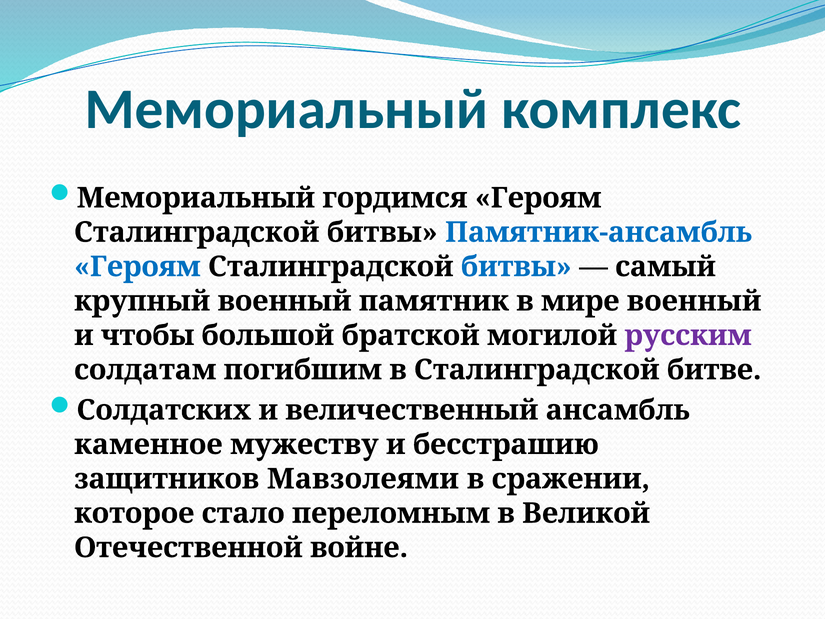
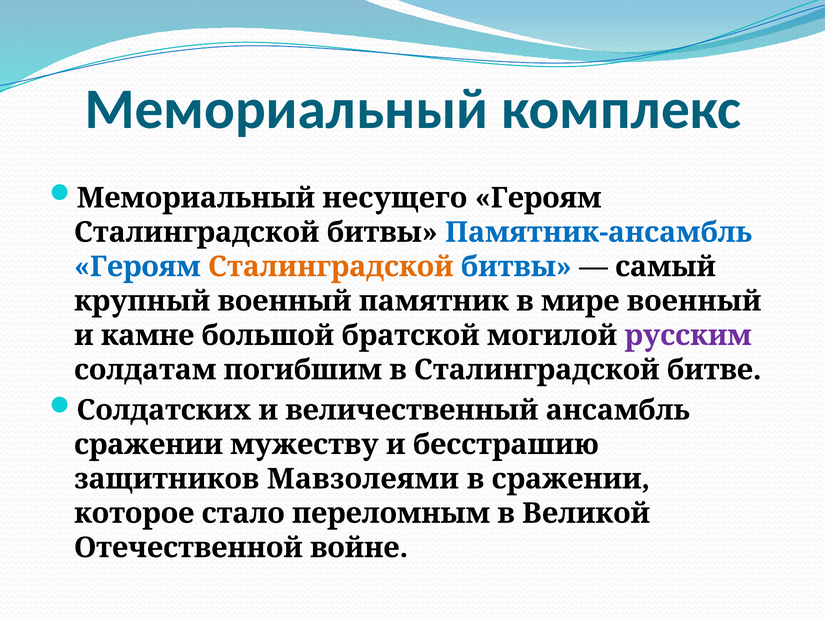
гордимся: гордимся -> несущего (395, 198)
Сталинградской colour: black -> orange (331, 267)
чтобы: чтобы -> камне (148, 335)
каменное: каменное -> сражении (149, 444)
